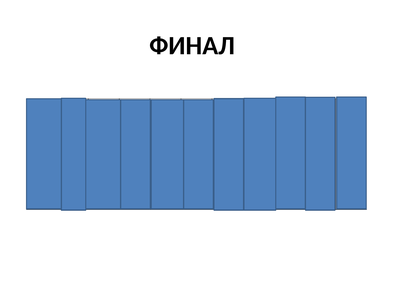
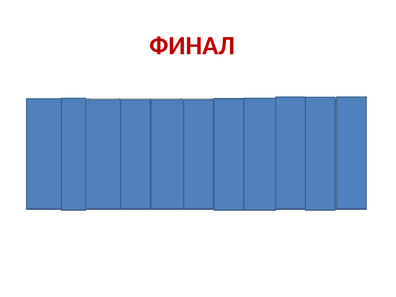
ФИНАЛ colour: black -> red (192, 46)
